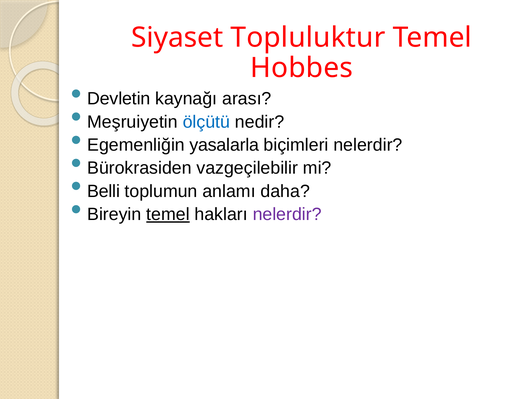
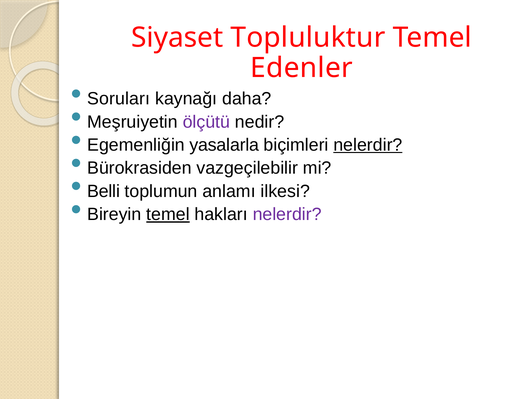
Hobbes: Hobbes -> Edenler (301, 68)
Devletin: Devletin -> Soruları (119, 99)
arası: arası -> daha (247, 99)
ölçütü colour: blue -> purple (206, 122)
nelerdir underline: none -> present (368, 145)
daha: daha -> ilkesi (285, 191)
